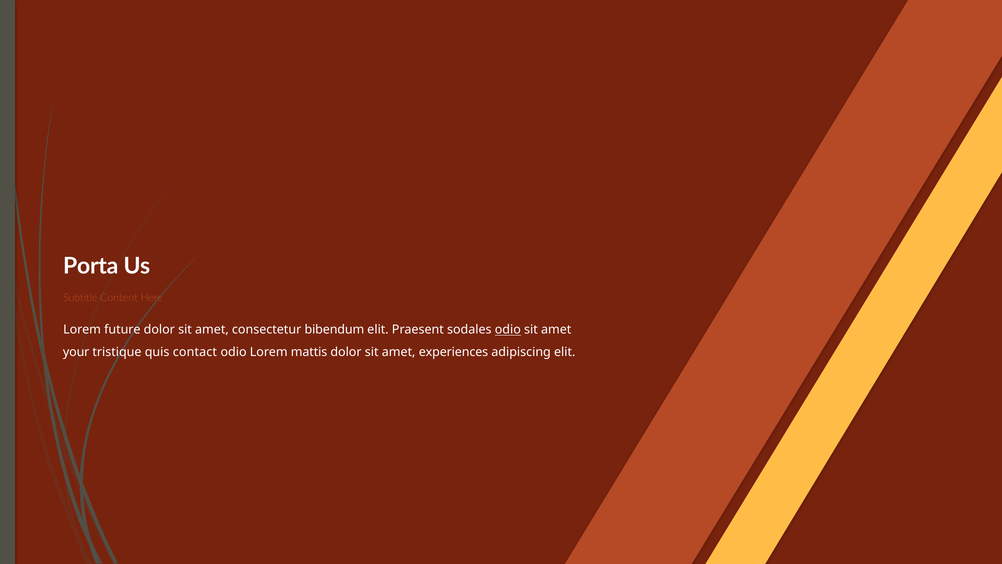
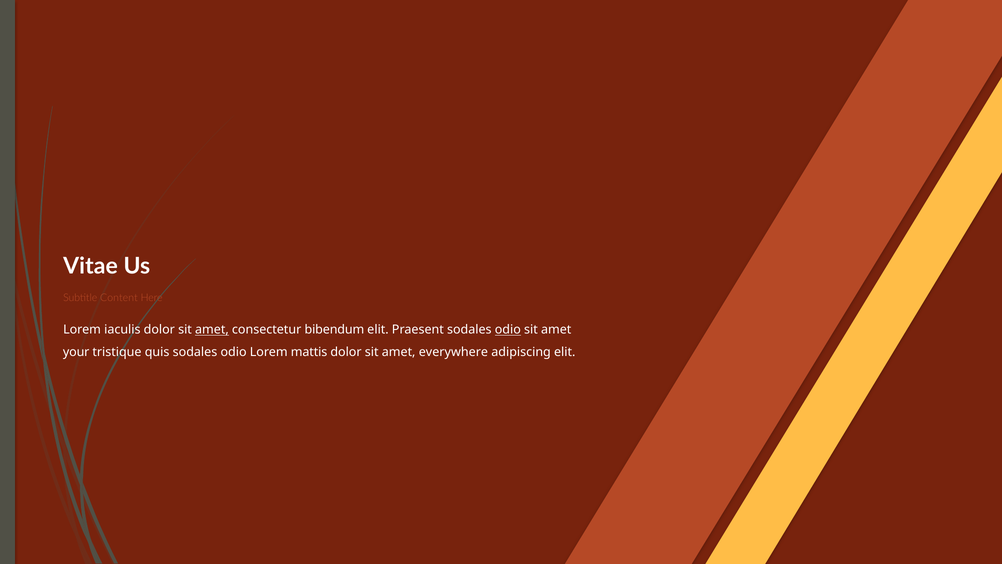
Porta: Porta -> Vitae (91, 266)
future: future -> iaculis (122, 330)
amet underline: none -> present (212, 330)
quis contact: contact -> sodales (195, 352)
experiences: experiences -> everywhere (453, 352)
